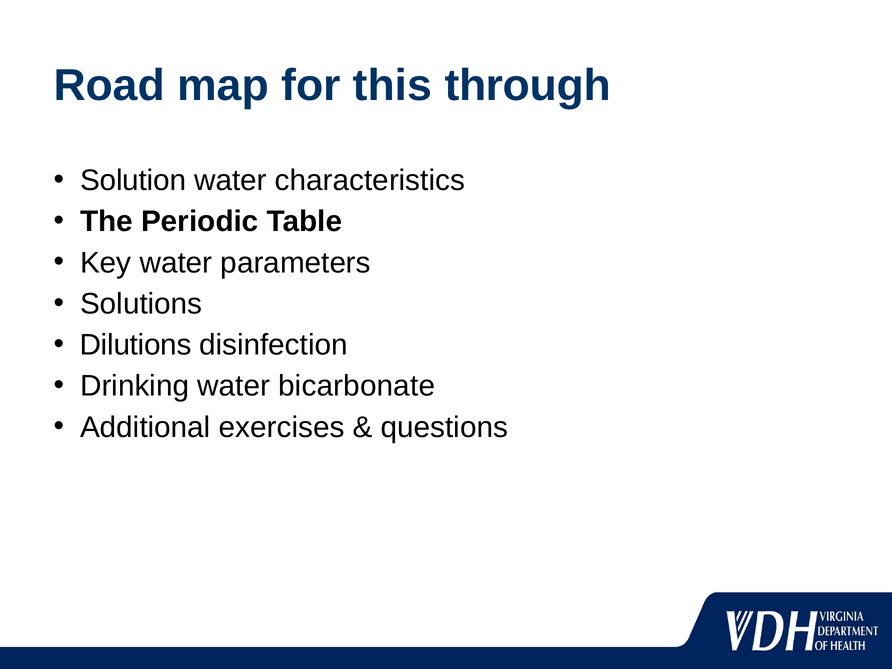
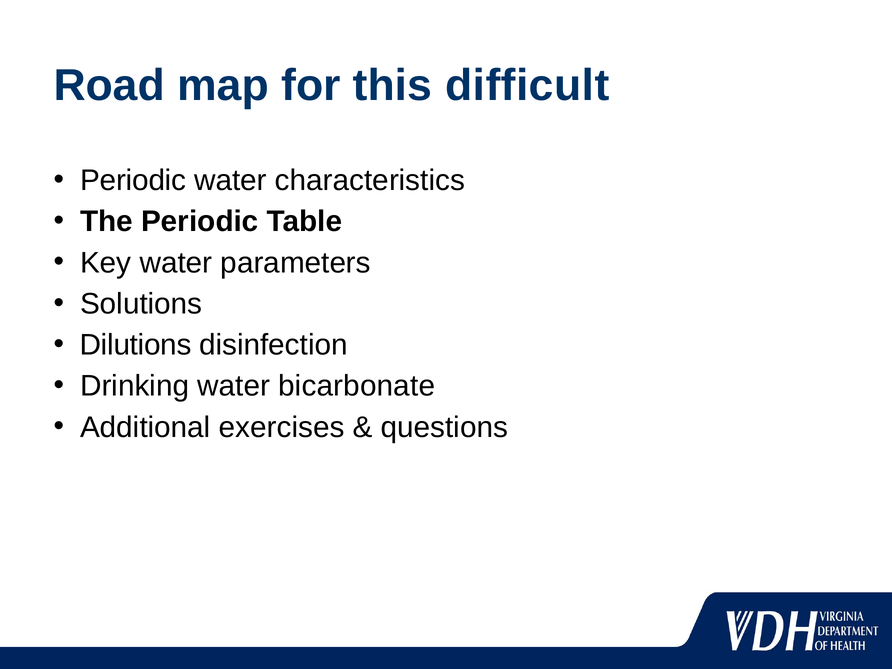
through: through -> difficult (527, 86)
Solution: Solution -> Periodic (133, 180)
